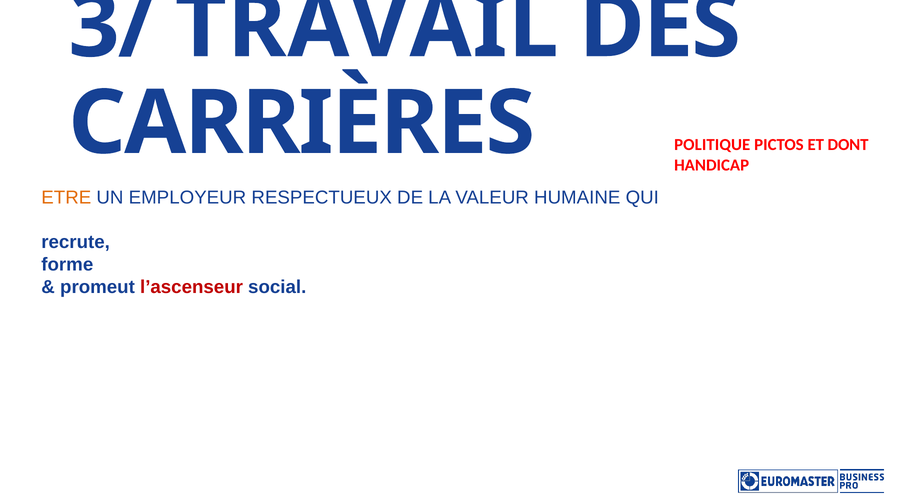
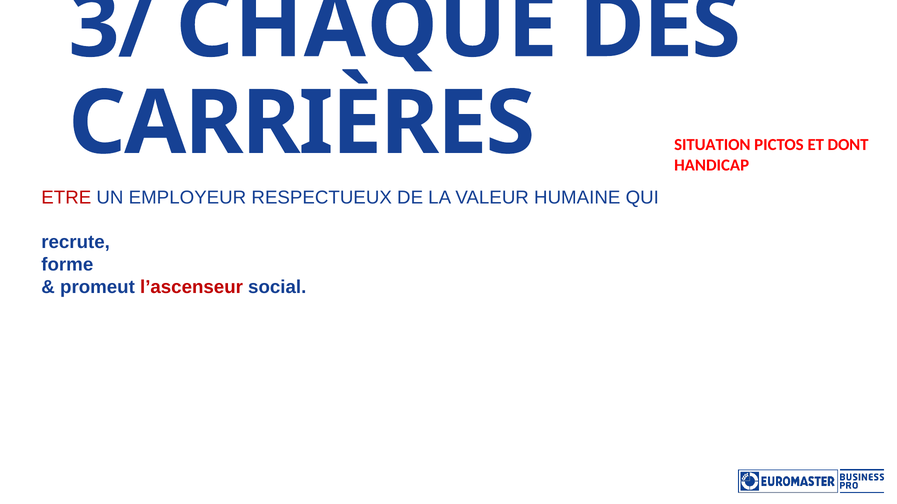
TRAVAIL: TRAVAIL -> CHAQUE (367, 27)
POLITIQUE: POLITIQUE -> SITUATION (712, 145)
ETRE colour: orange -> red (66, 198)
